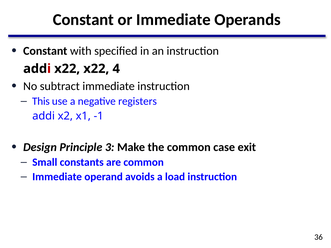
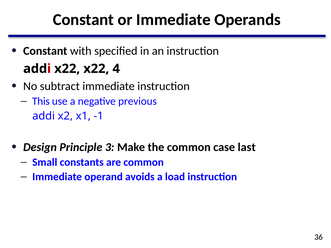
registers: registers -> previous (138, 101)
exit: exit -> last (247, 147)
